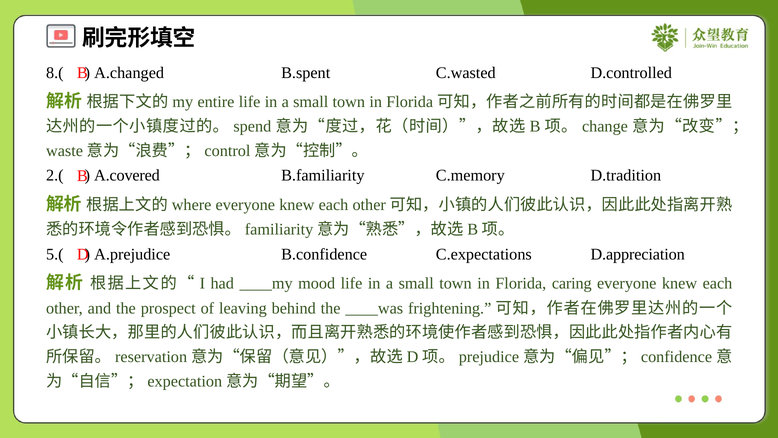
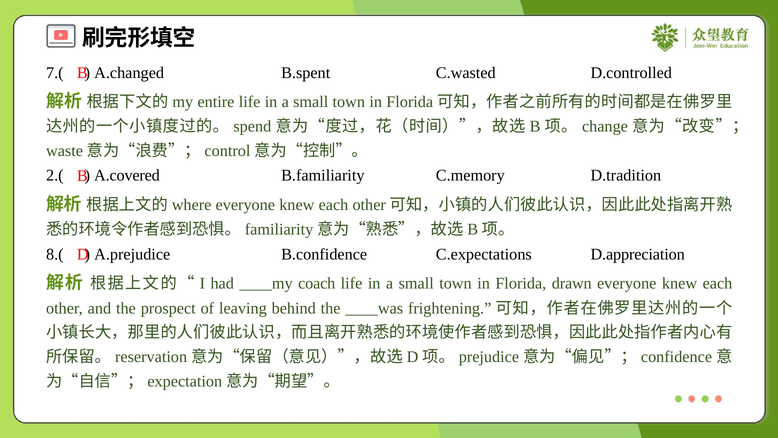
8.(: 8.( -> 7.( (55, 73)
5.(: 5.( -> 8.( (55, 254)
mood: mood -> coach (317, 283)
caring: caring -> drawn (572, 283)
